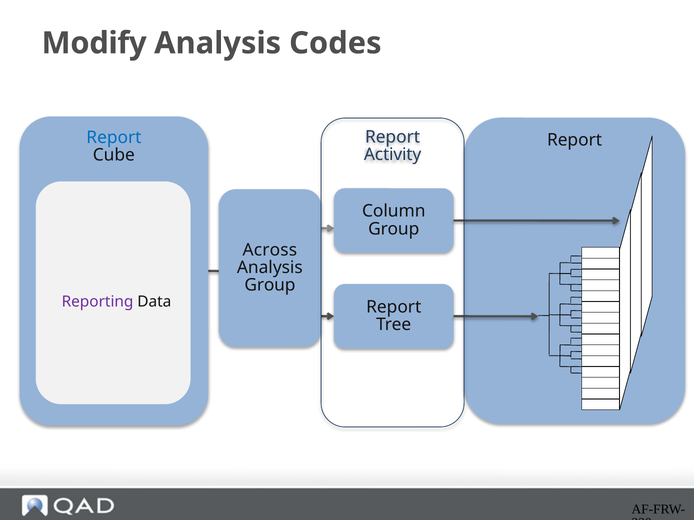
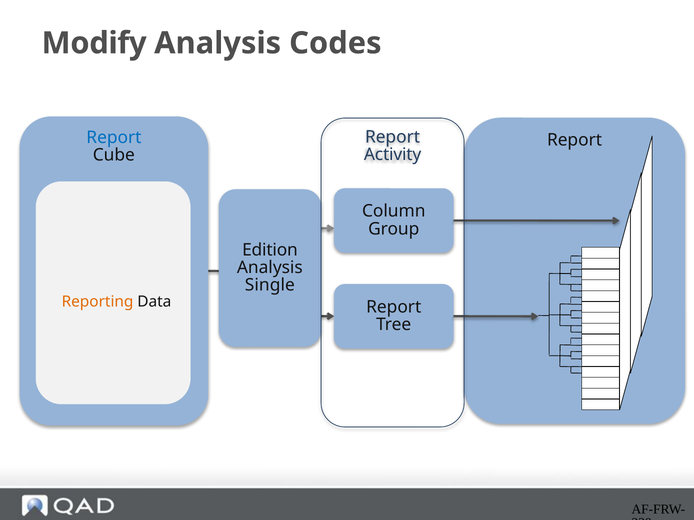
Across: Across -> Edition (270, 250)
Group: Group -> Single (270, 286)
Reporting colour: purple -> orange (98, 302)
